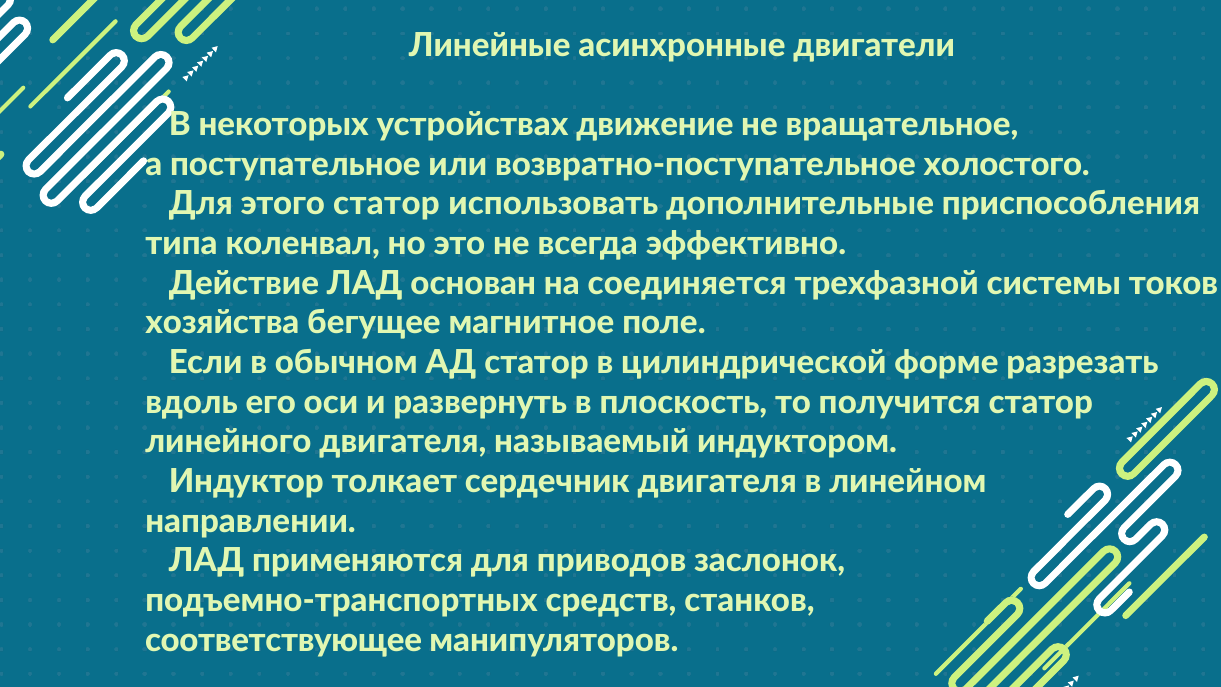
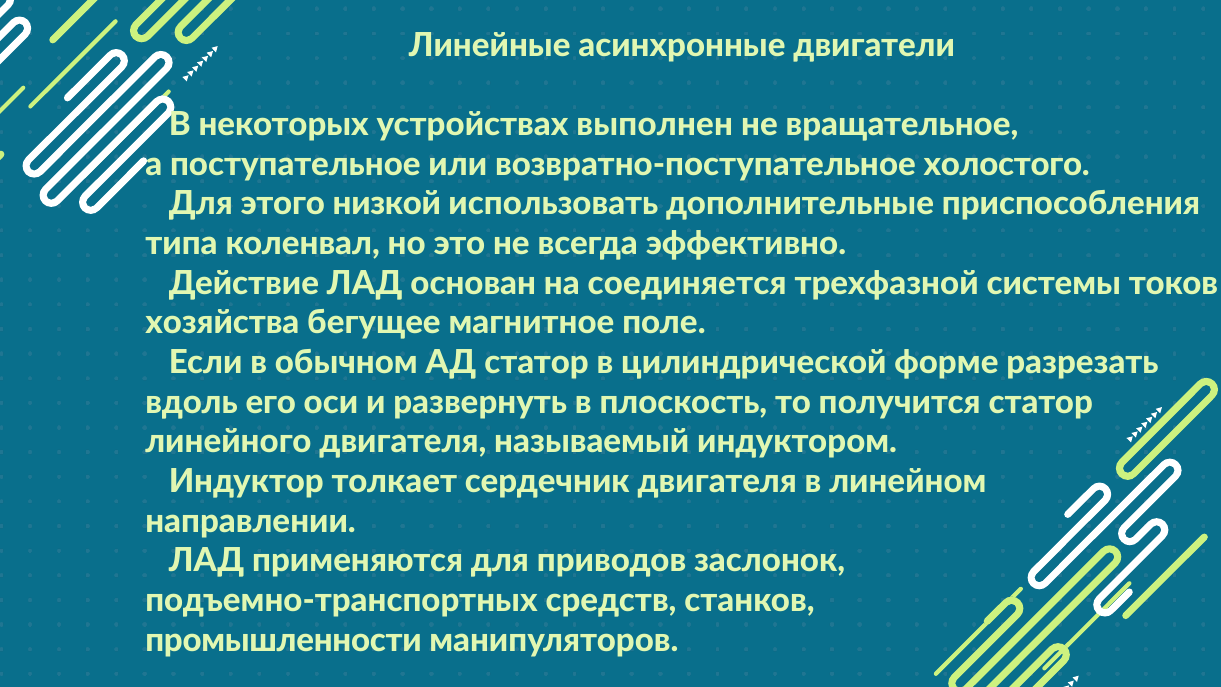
движение: движение -> выполнен (655, 125)
этого статор: статор -> низкой (387, 204)
соответствующее: соответствующее -> промышленности (284, 640)
